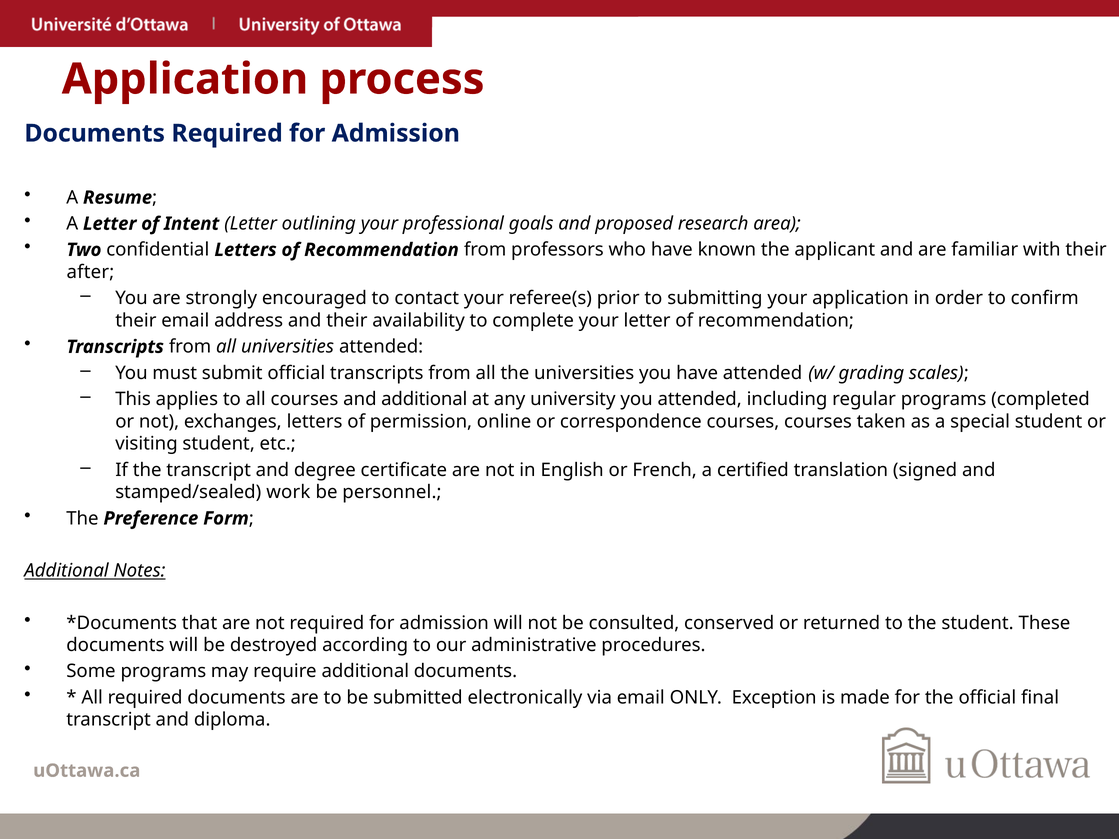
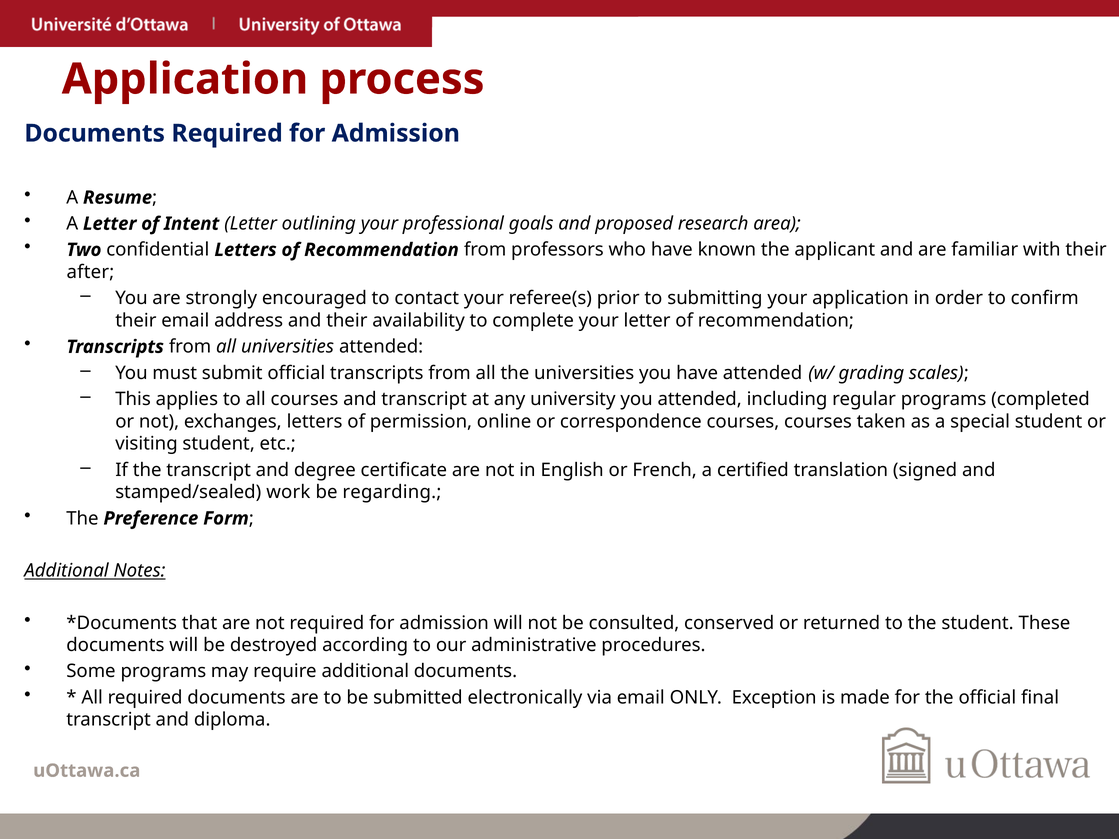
and additional: additional -> transcript (424, 399)
personnel: personnel -> regarding (392, 492)
